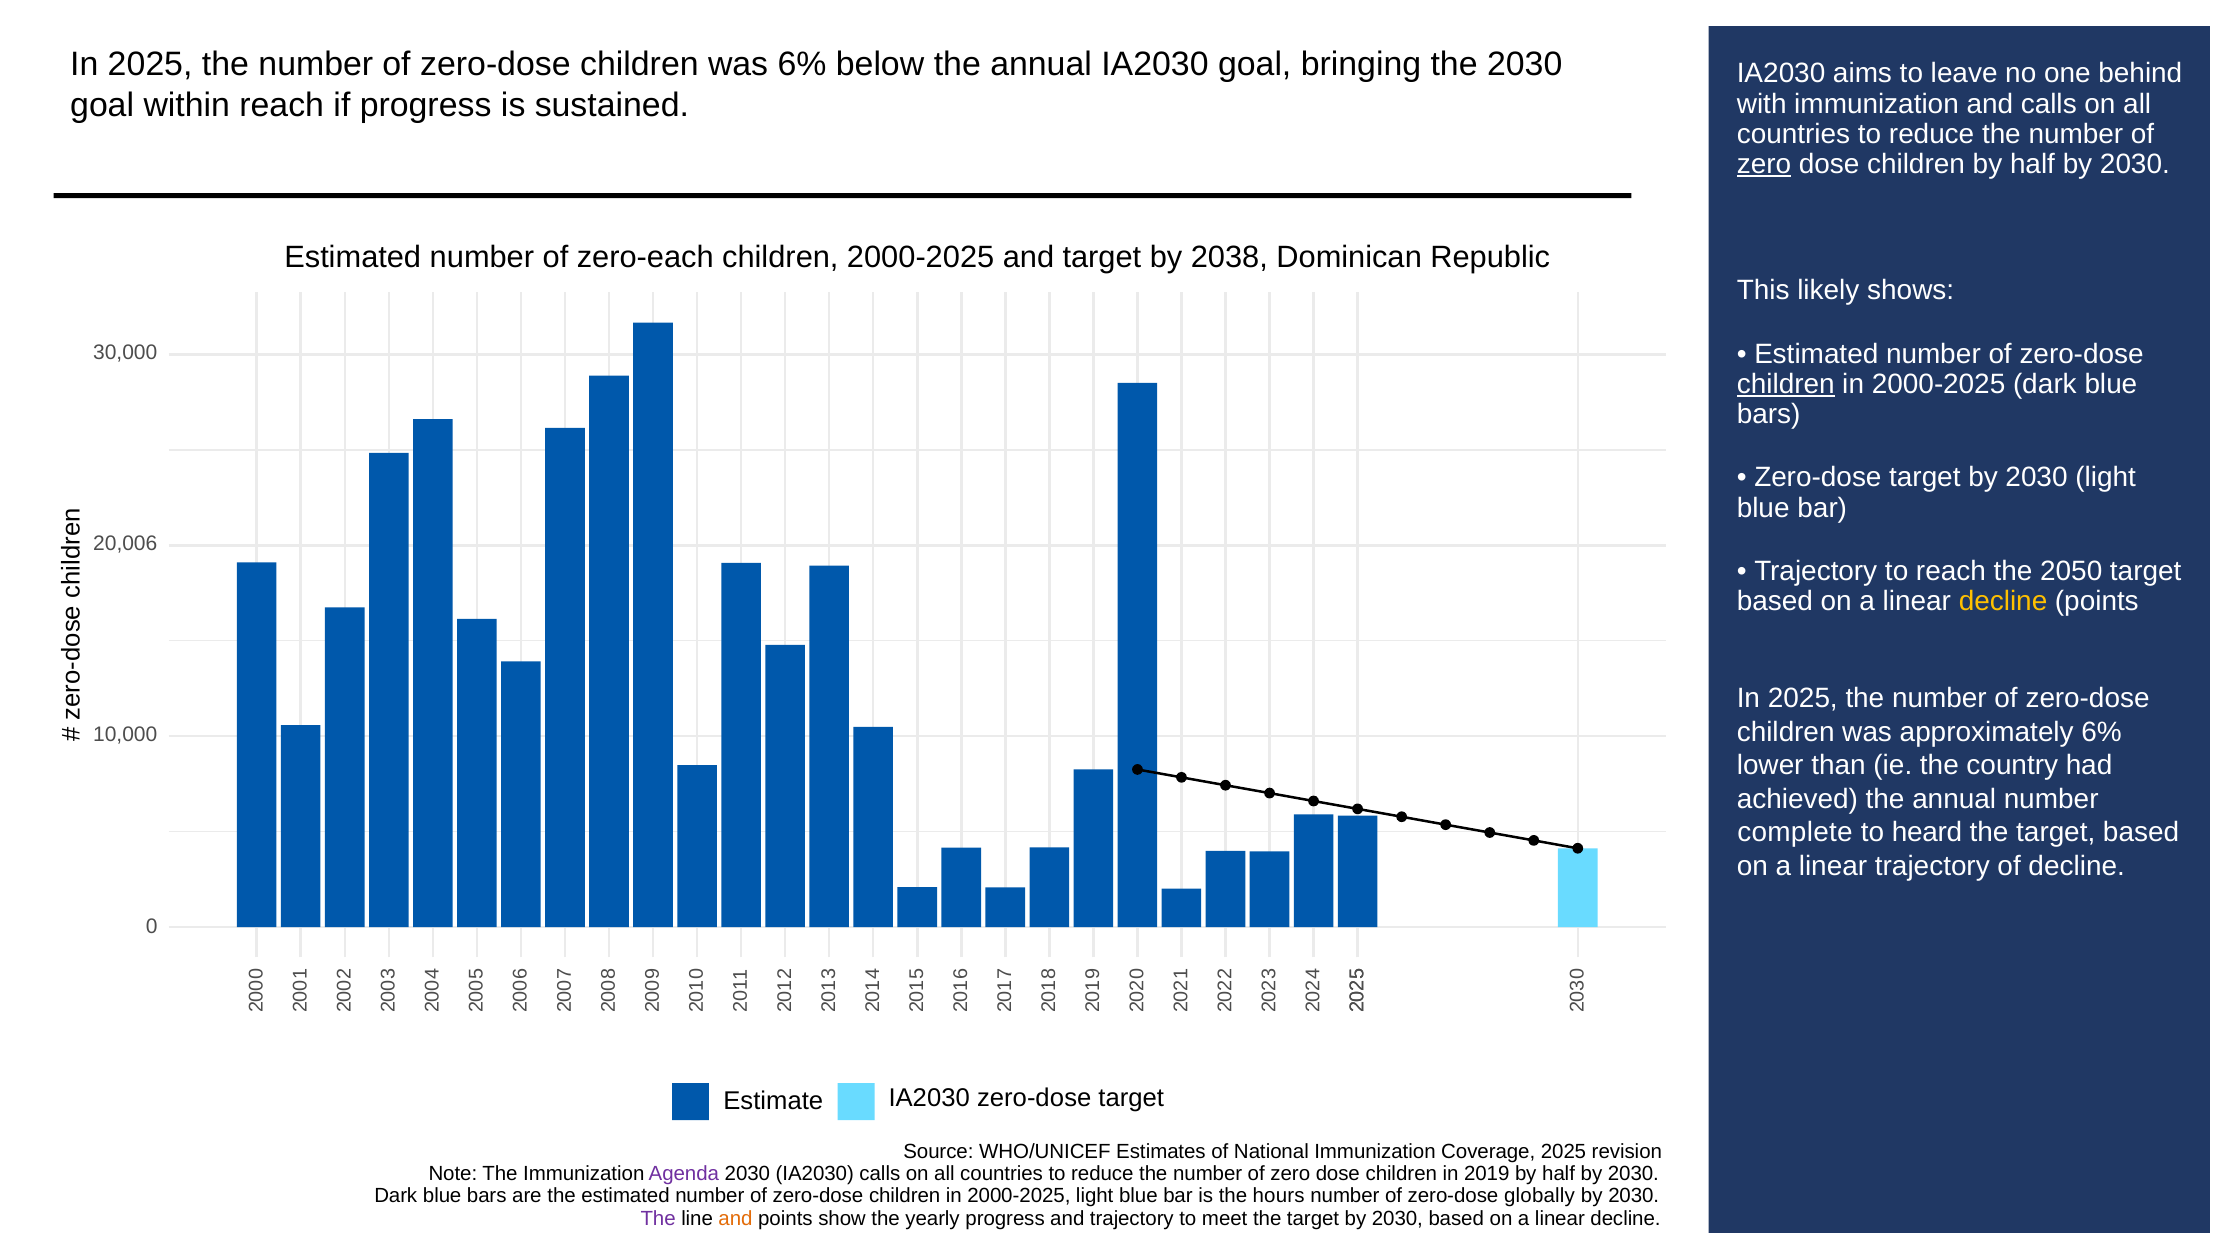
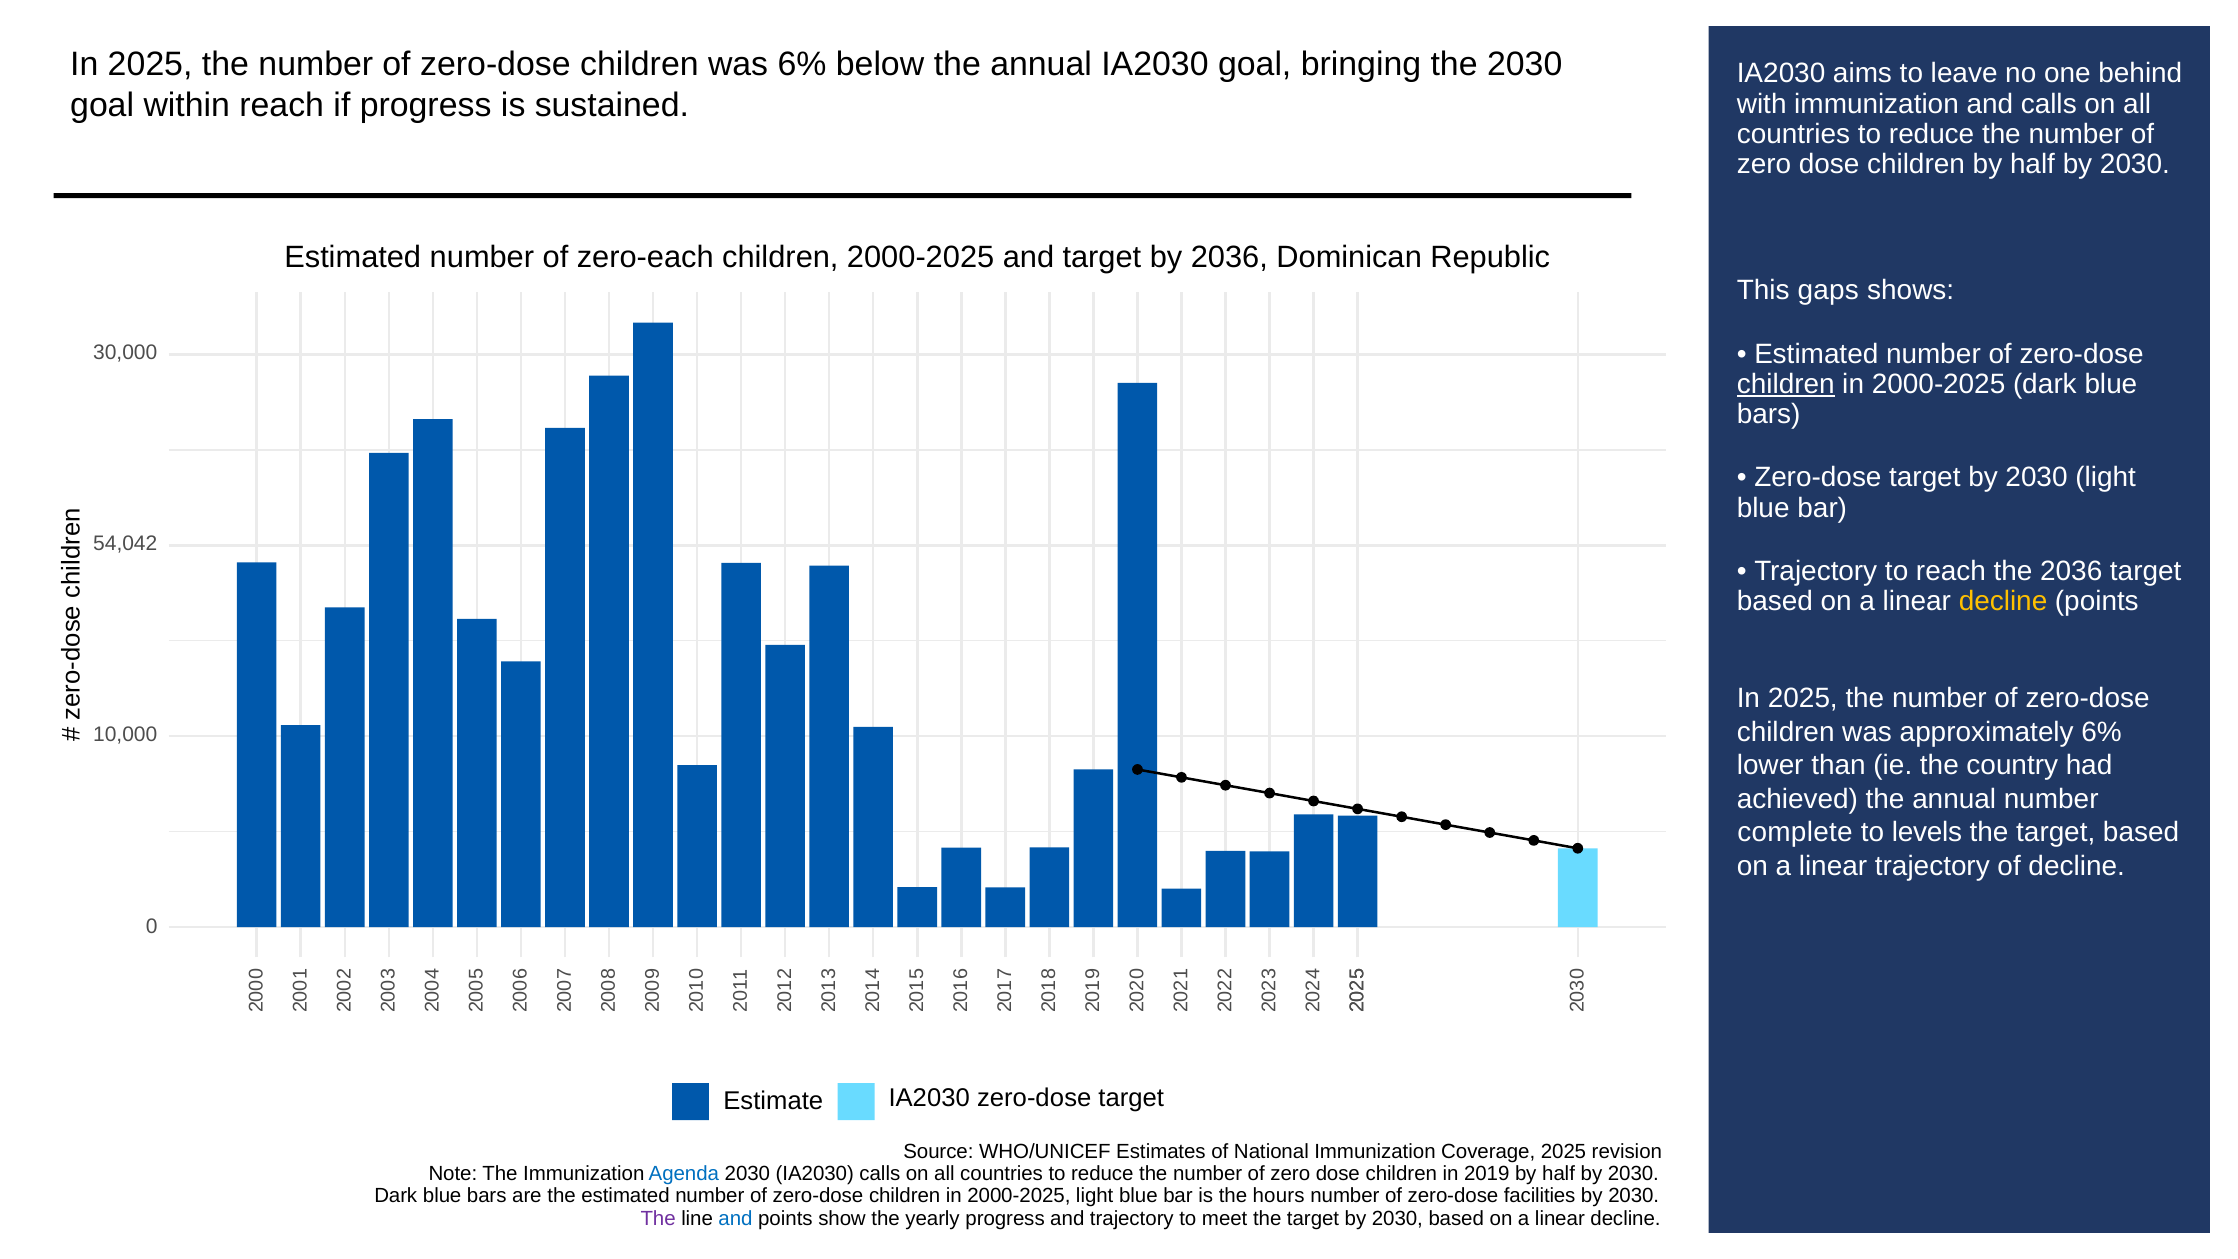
zero underline: present -> none (1764, 164)
by 2038: 2038 -> 2036 (1229, 258)
likely: likely -> gaps (1828, 291)
20,006: 20,006 -> 54,042 (125, 543)
the 2050: 2050 -> 2036 (2071, 571)
heard: heard -> levels (1927, 833)
Agenda colour: purple -> blue (684, 1174)
globally: globally -> facilities (1540, 1196)
and colour: orange -> blue (735, 1218)
